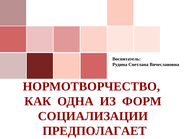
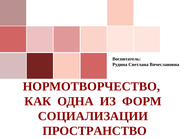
ПРЕДПОЛАГАЕТ: ПРЕДПОЛАГАЕТ -> ПРОСТРАНСТВО (95, 131)
